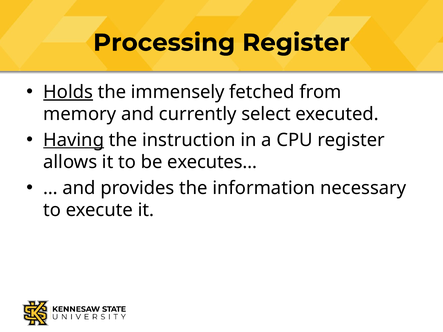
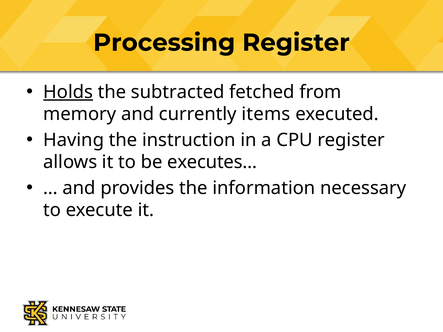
immensely: immensely -> subtracted (178, 92)
select: select -> items (266, 114)
Having underline: present -> none (74, 140)
